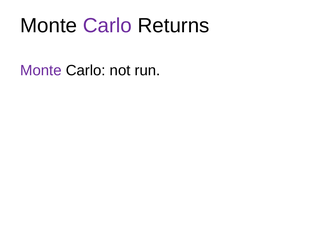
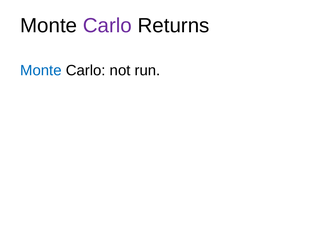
Monte colour: purple -> blue (41, 70)
